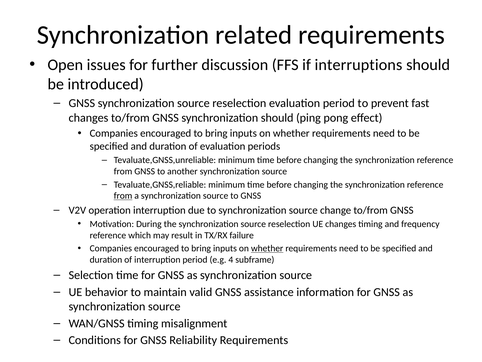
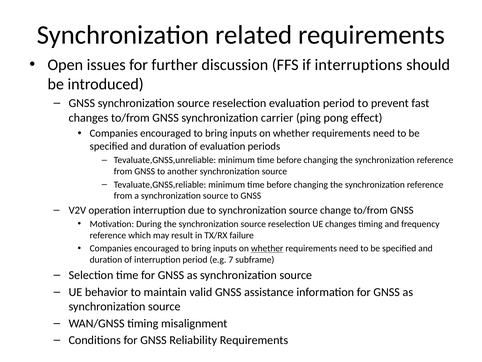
synchronization should: should -> carrier (277, 118)
from underline: present -> none (123, 196)
4: 4 -> 7 (231, 259)
